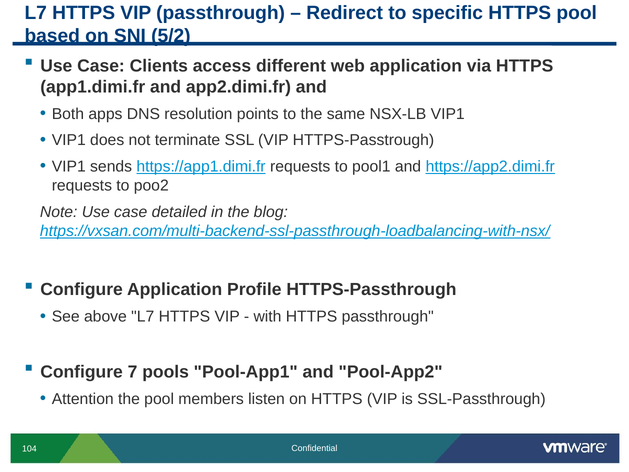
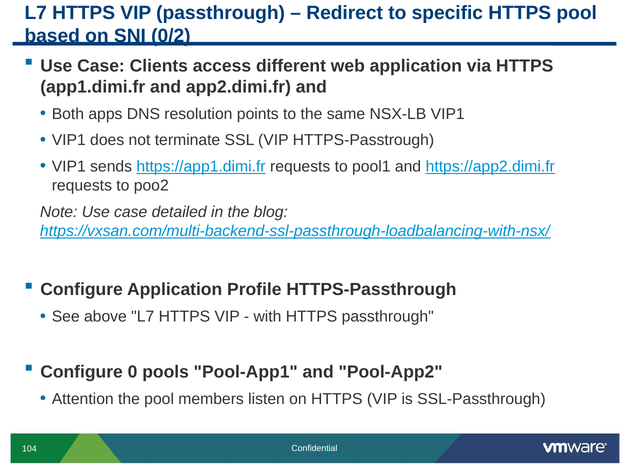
5/2: 5/2 -> 0/2 (171, 36)
7: 7 -> 0 (132, 372)
